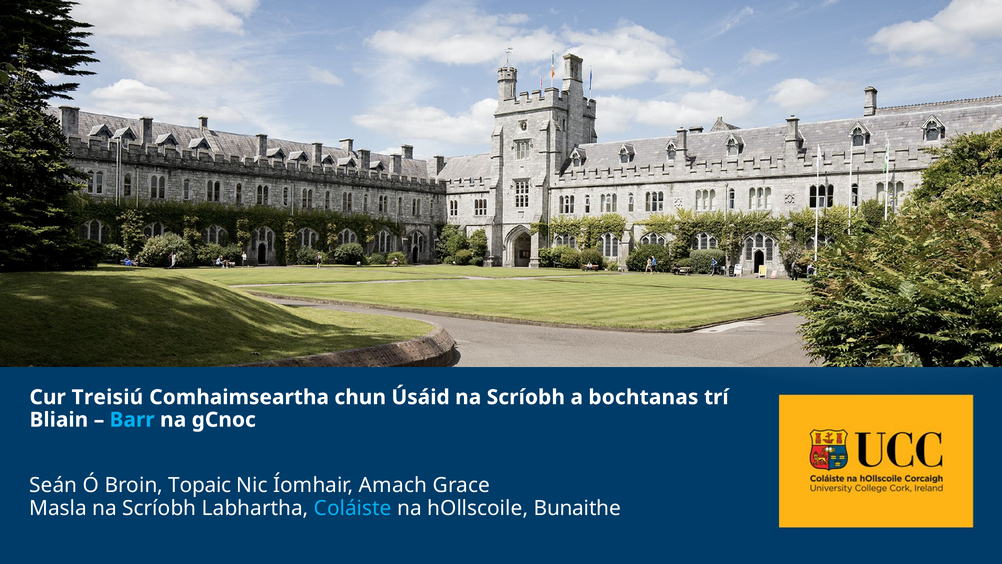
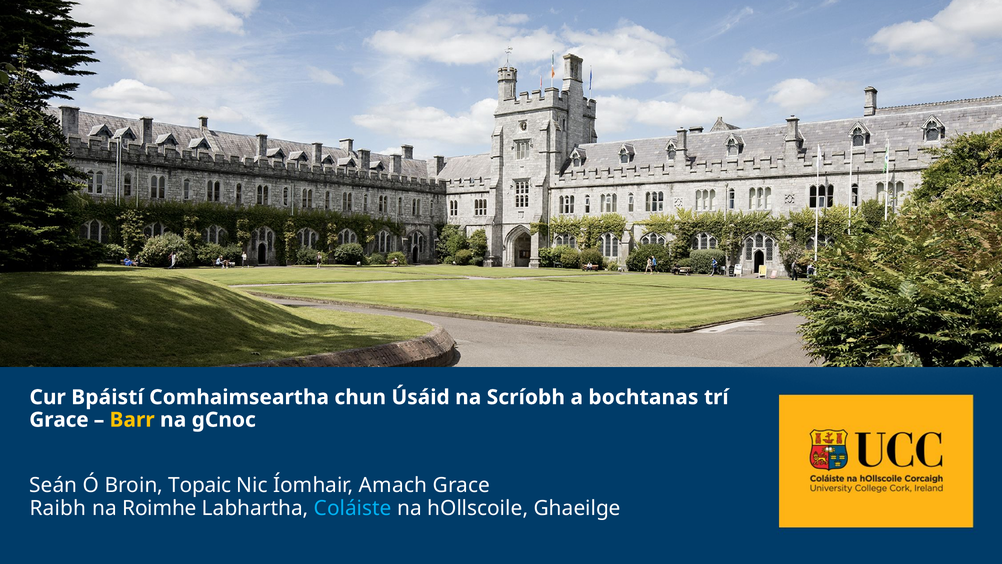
Treisiú: Treisiú -> Bpáistí (107, 397)
Bliain: Bliain -> Grace (59, 420)
Barr colour: light blue -> yellow (132, 420)
Masla: Masla -> Raibh (58, 508)
Scríobh: Scríobh -> Roimhe (159, 508)
Bunaithe: Bunaithe -> Ghaeilge (577, 508)
